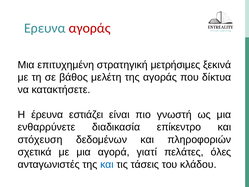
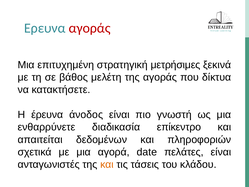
εστιάζει: εστιάζει -> άνοδος (86, 115)
στόχευση: στόχευση -> απαιτείται (40, 139)
γιατί: γιατί -> date (147, 152)
πελάτες όλες: όλες -> είναι (221, 152)
και colour: blue -> orange (107, 164)
